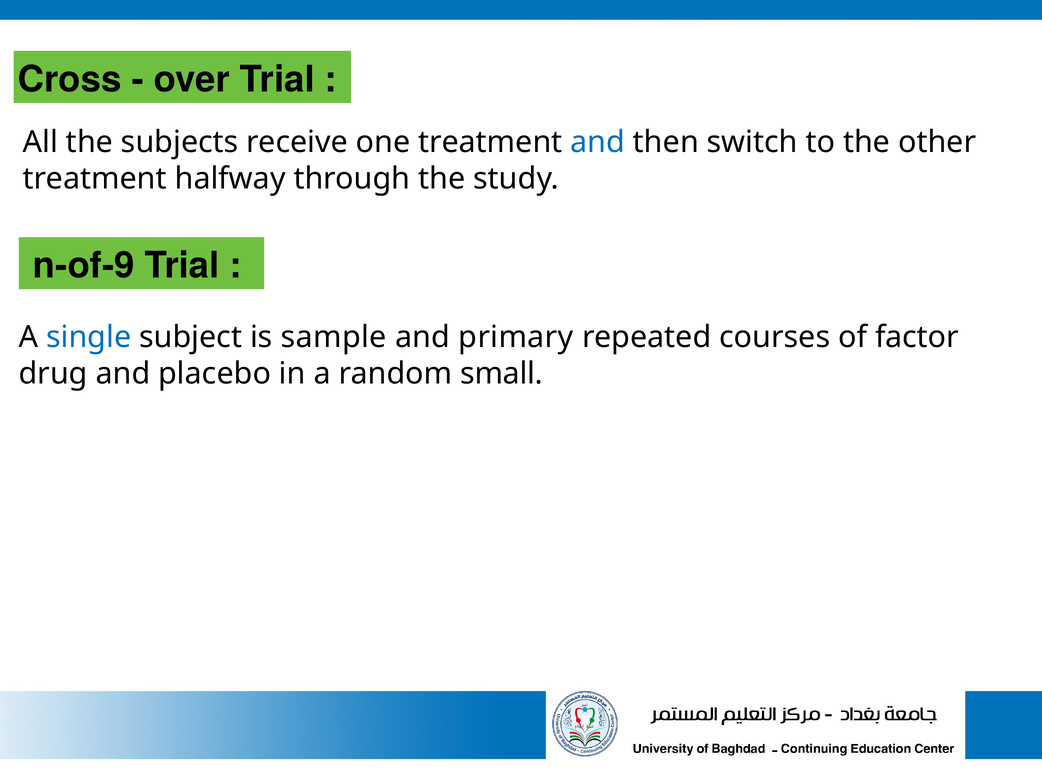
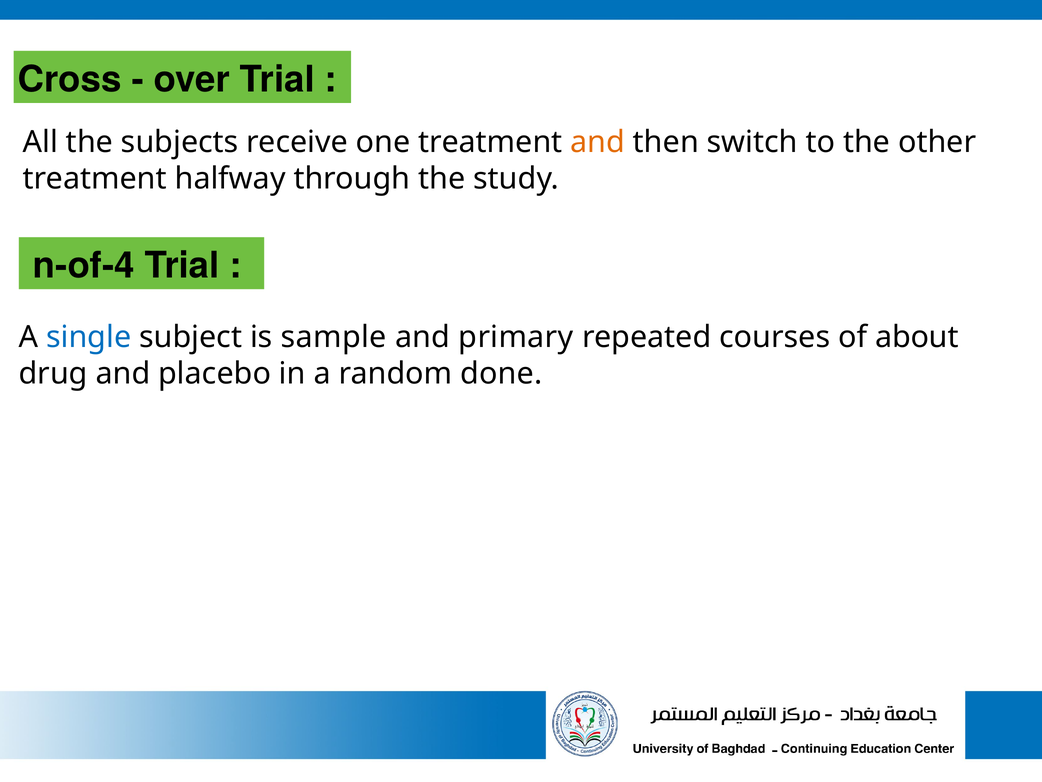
and colour: blue -> orange (598, 142)
n-of-9: n-of-9 -> n-of-4 (84, 266)
factor: factor -> about (917, 337)
small: small -> done (501, 374)
